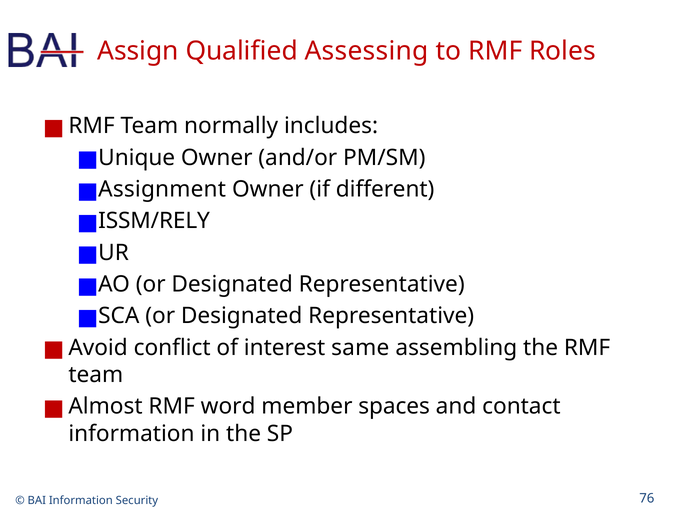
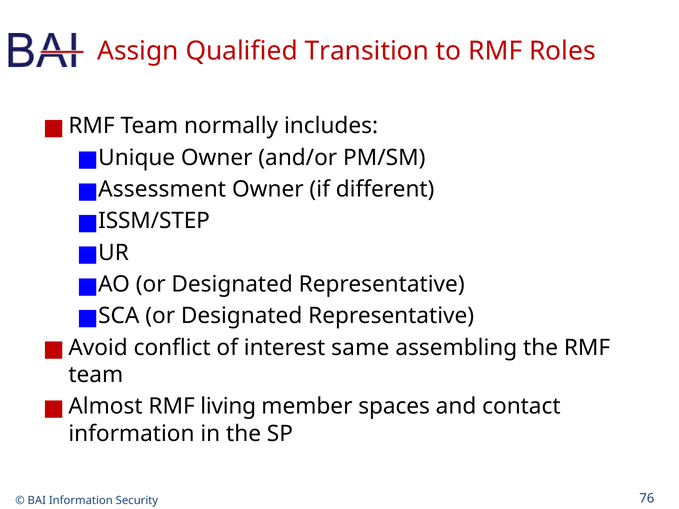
Assessing: Assessing -> Transition (367, 51)
Assignment: Assignment -> Assessment (162, 189)
ISSM/RELY: ISSM/RELY -> ISSM/STEP (154, 221)
word: word -> living (228, 407)
